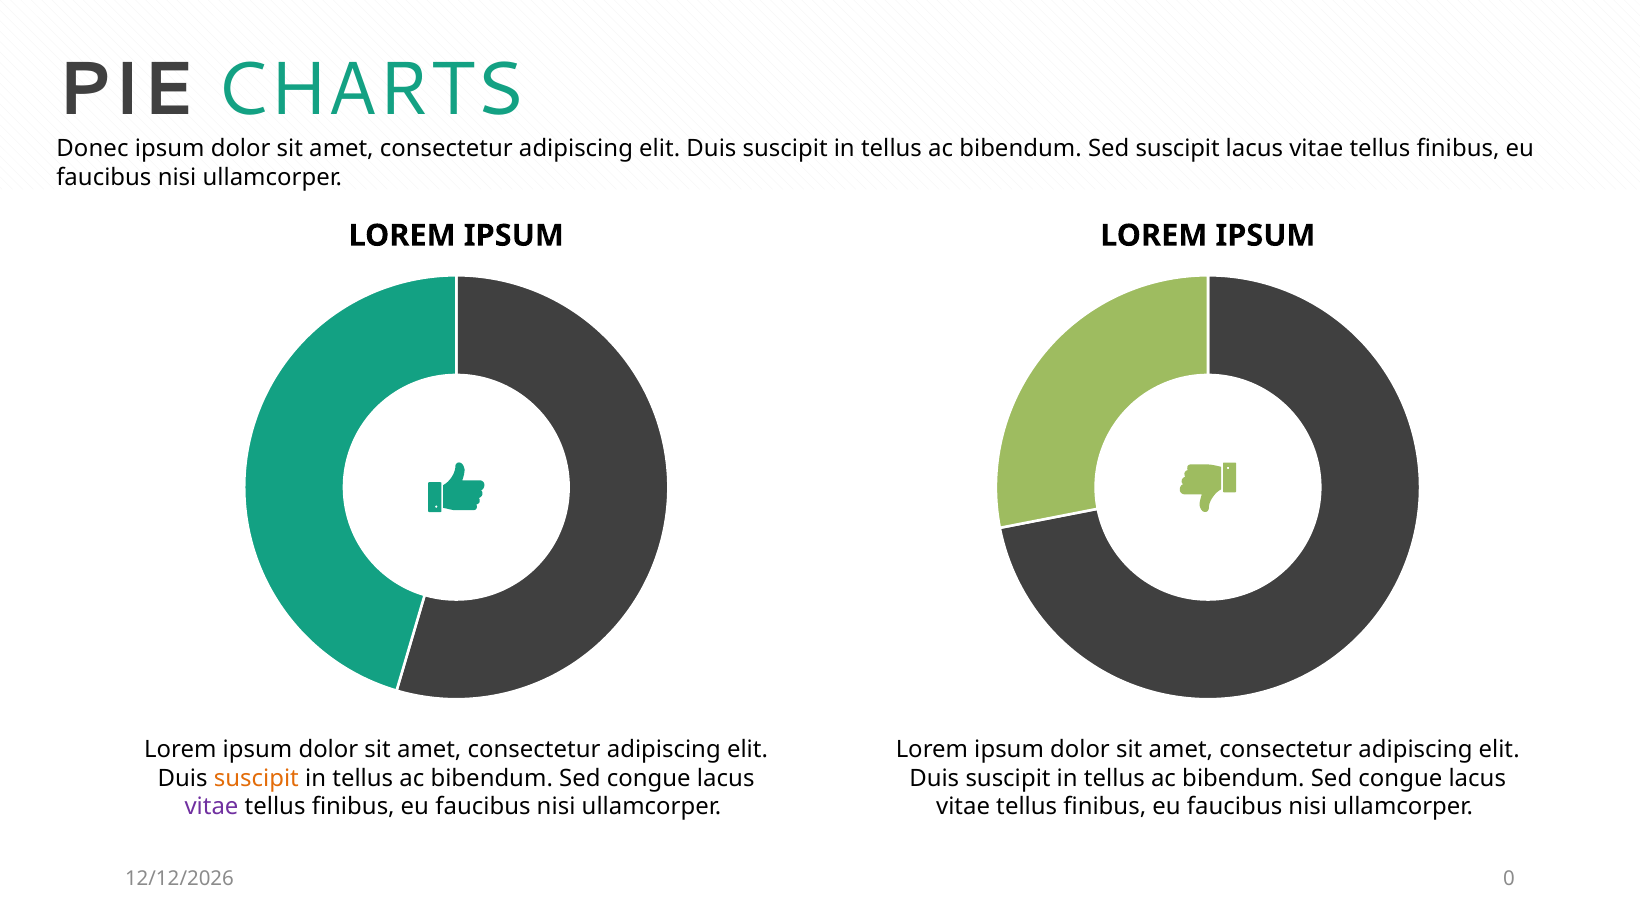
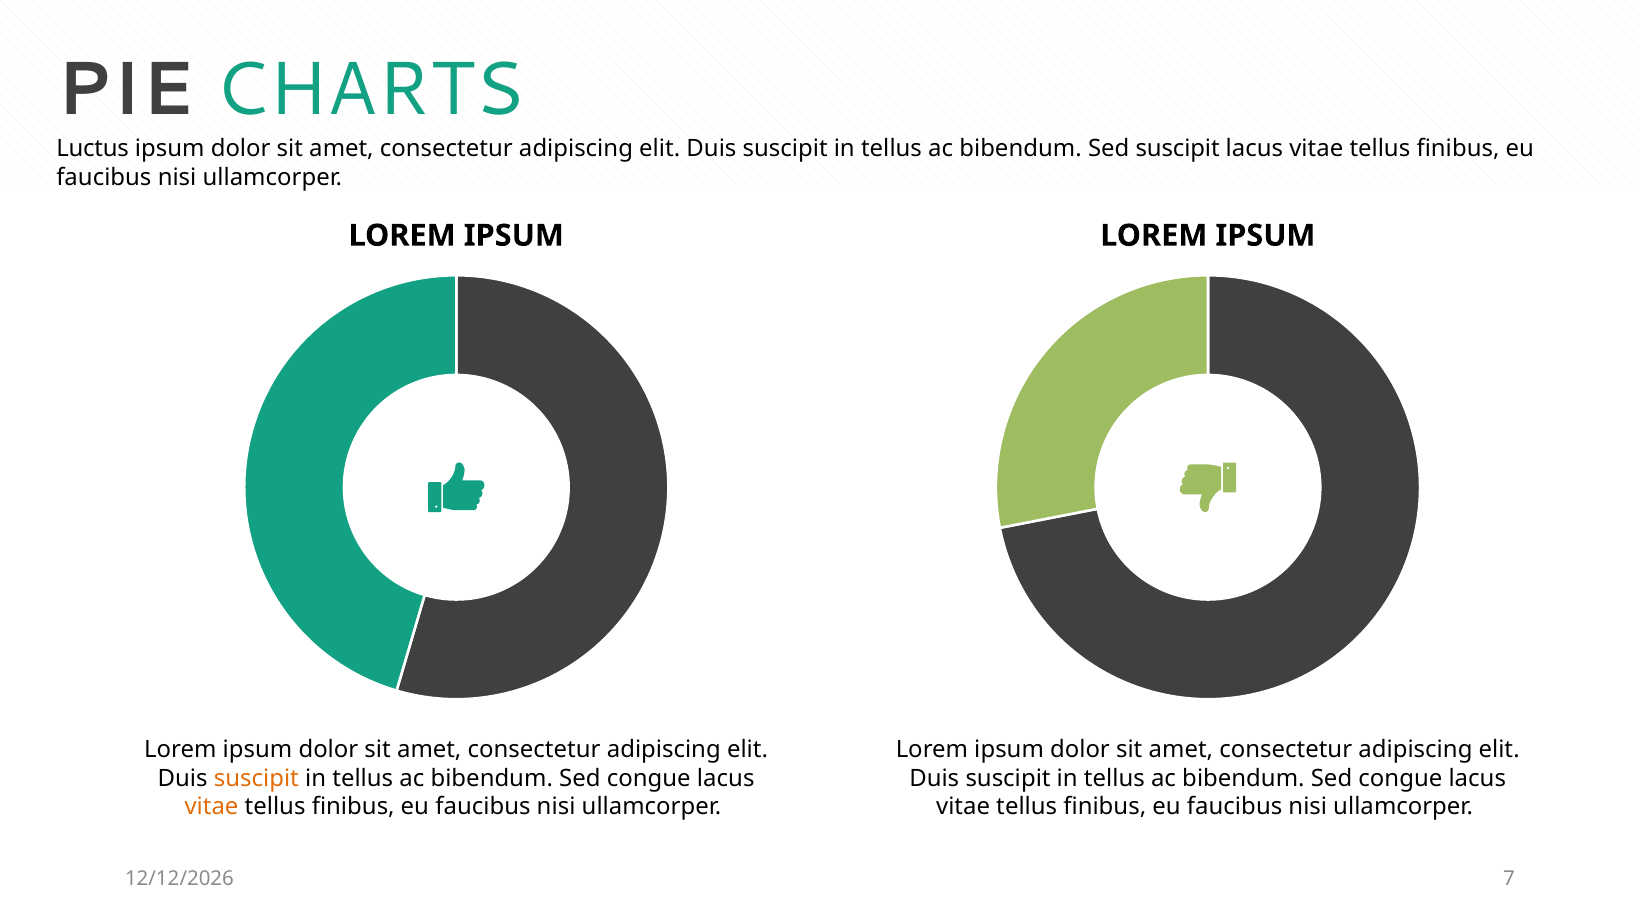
Donec: Donec -> Luctus (93, 149)
vitae colour: purple -> orange (212, 808)
0: 0 -> 7 (1509, 879)
